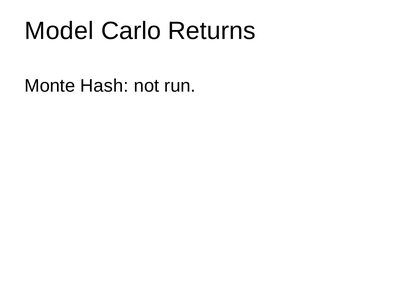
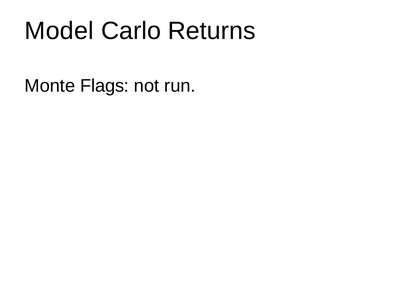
Hash: Hash -> Flags (105, 86)
